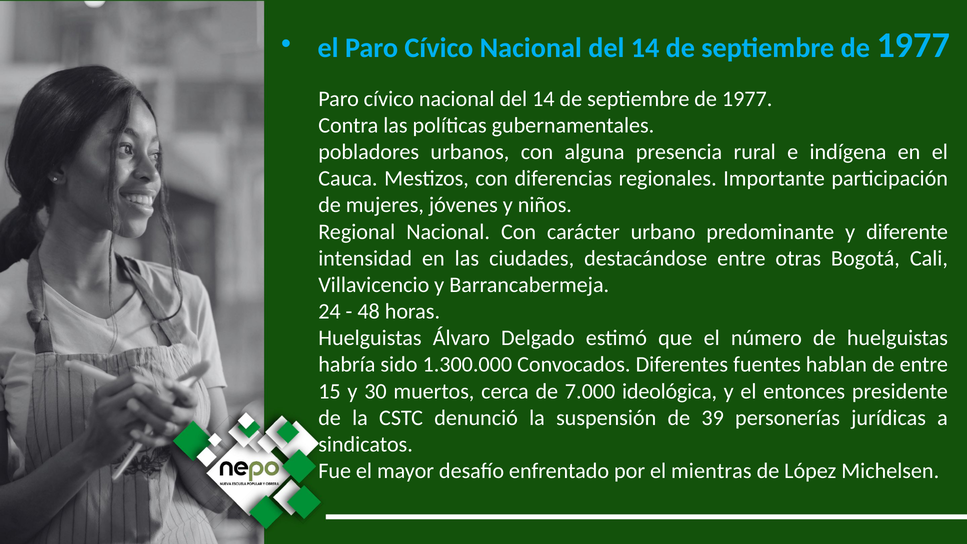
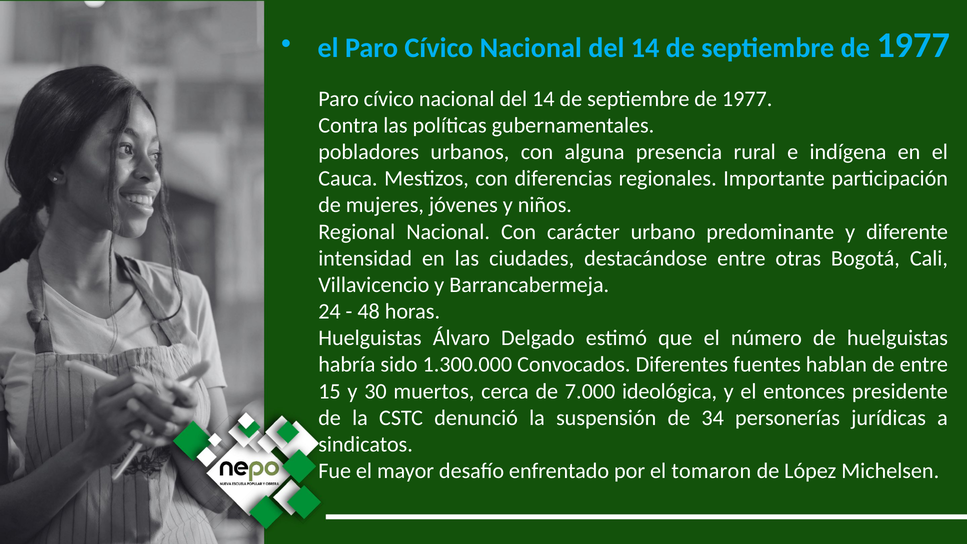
39: 39 -> 34 (713, 418)
mientras: mientras -> tomaron (711, 471)
